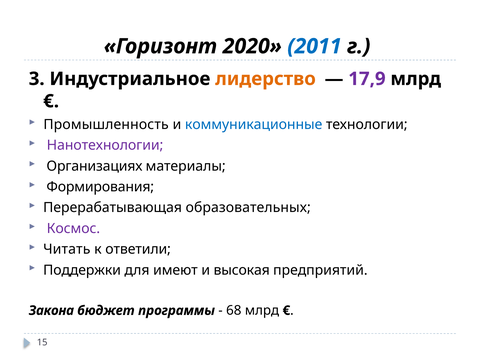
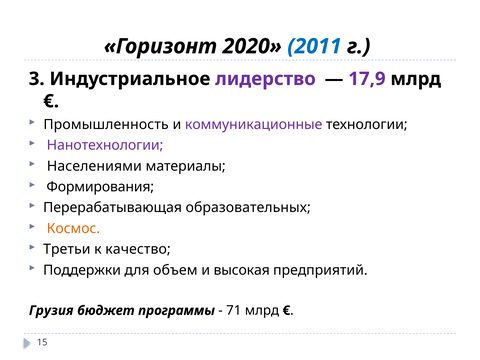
лидерство colour: orange -> purple (265, 79)
коммуникационные colour: blue -> purple (254, 124)
Организациях: Организациях -> Населениями (94, 166)
Космос colour: purple -> orange (73, 229)
Читать: Читать -> Третьи (67, 249)
ответили: ответили -> качество (138, 249)
имеют: имеют -> объем (175, 270)
Закона: Закона -> Грузия (51, 311)
68: 68 -> 71 (234, 311)
